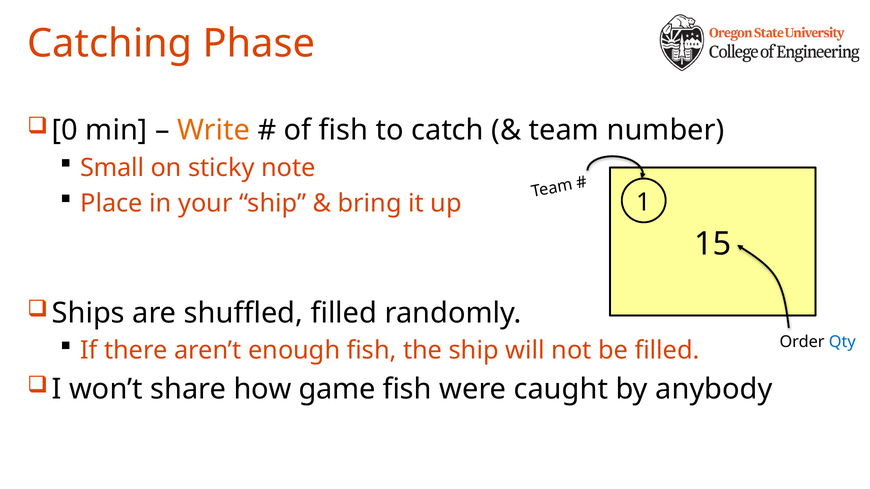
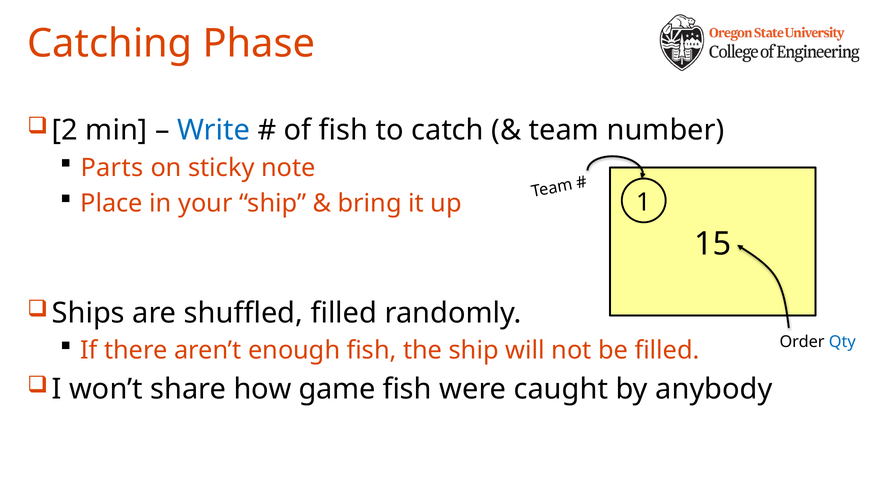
0: 0 -> 2 (65, 130)
Write colour: orange -> blue (214, 130)
Small: Small -> Parts (112, 168)
